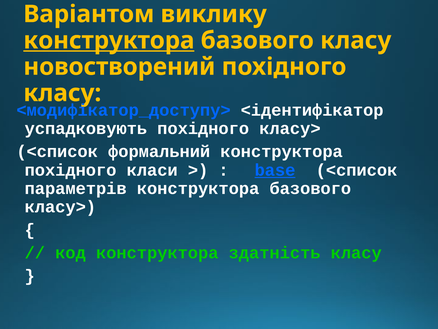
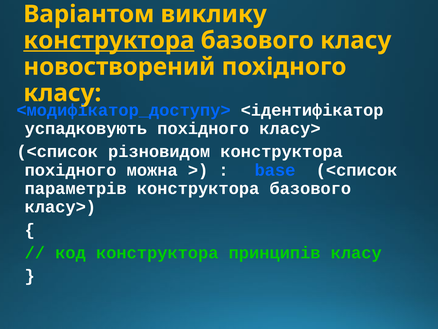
формальний: формальний -> різновидом (159, 151)
класи: класи -> можна (152, 170)
base underline: present -> none (275, 170)
здатність: здатність -> принципів (275, 253)
